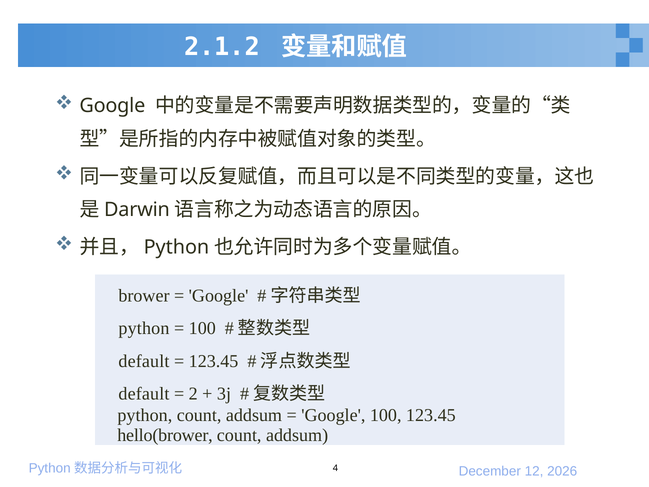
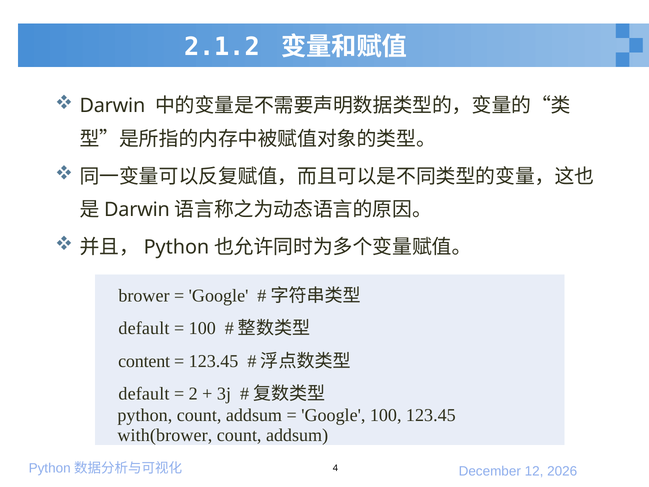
Google: Google -> Darwin (112, 106)
python: python -> default (144, 328)
default: default -> content (144, 361)
hello(brower: hello(brower -> with(brower (165, 435)
